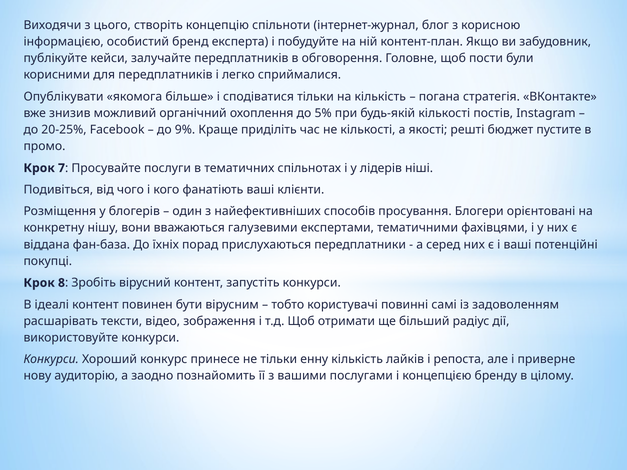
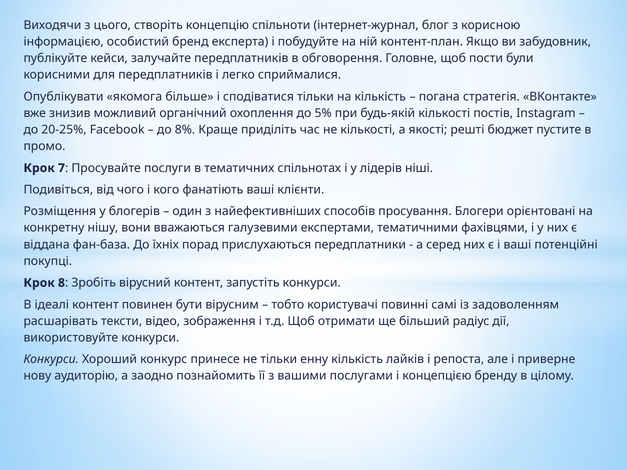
9%: 9% -> 8% (185, 130)
